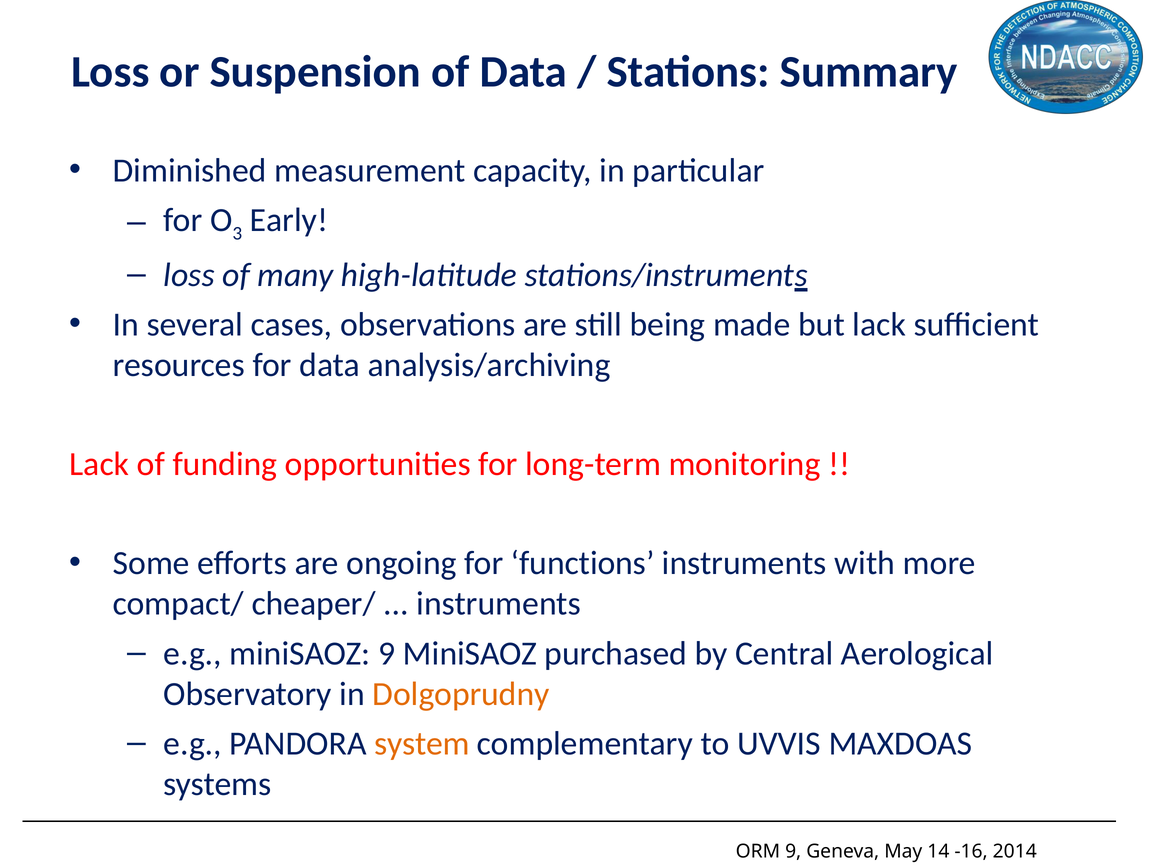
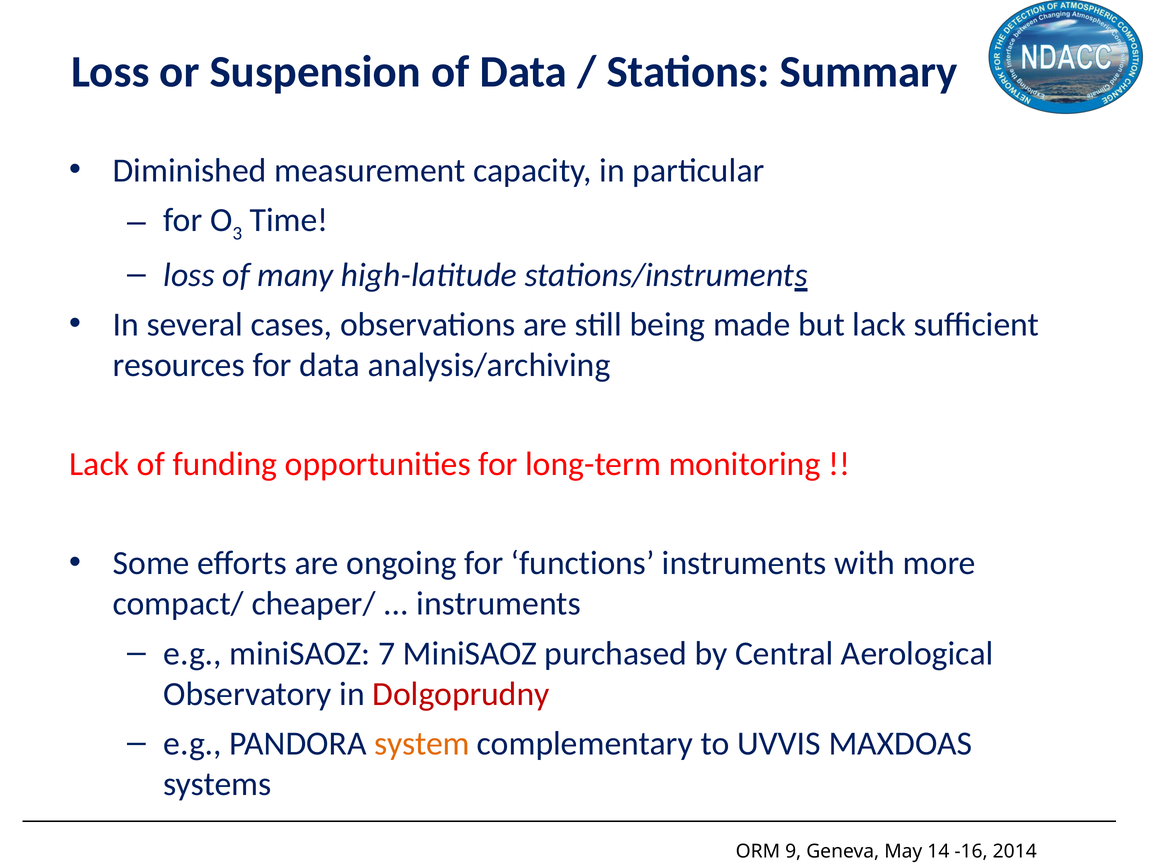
Early: Early -> Time (289, 220)
miniSAOZ 9: 9 -> 7 (387, 653)
Dolgoprudny colour: orange -> red (461, 694)
